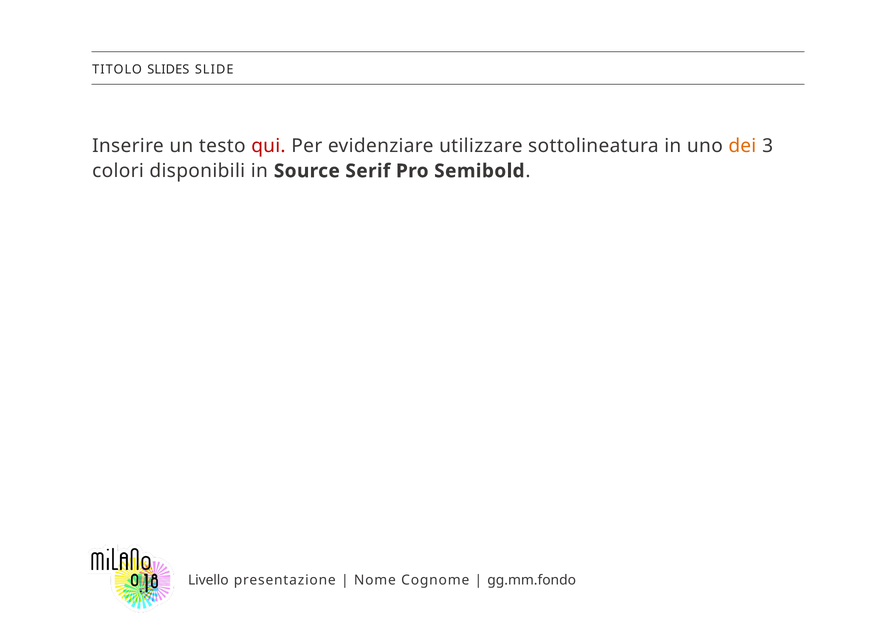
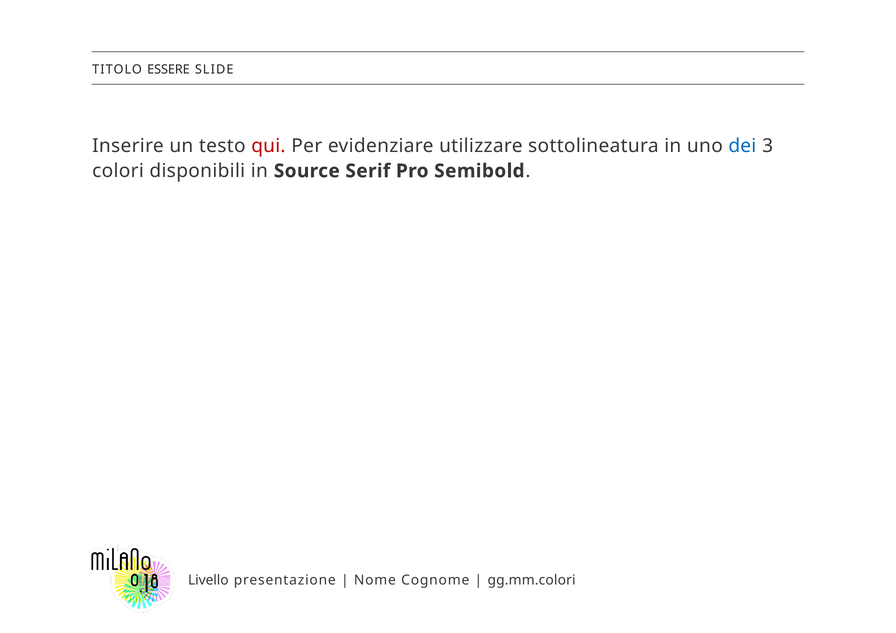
SLIDES: SLIDES -> ESSERE (168, 70)
dei colour: orange -> blue (742, 146)
gg.mm.fondo: gg.mm.fondo -> gg.mm.colori (532, 580)
